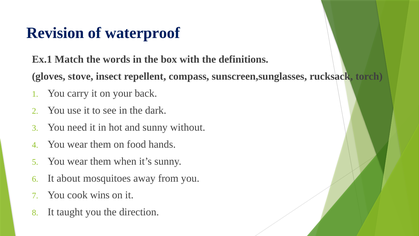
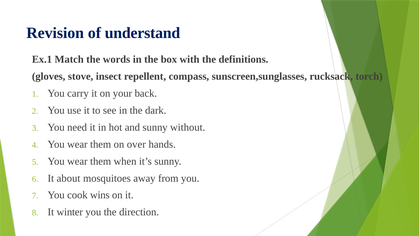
waterproof: waterproof -> understand (143, 33)
food: food -> over (136, 144)
taught: taught -> winter (70, 212)
